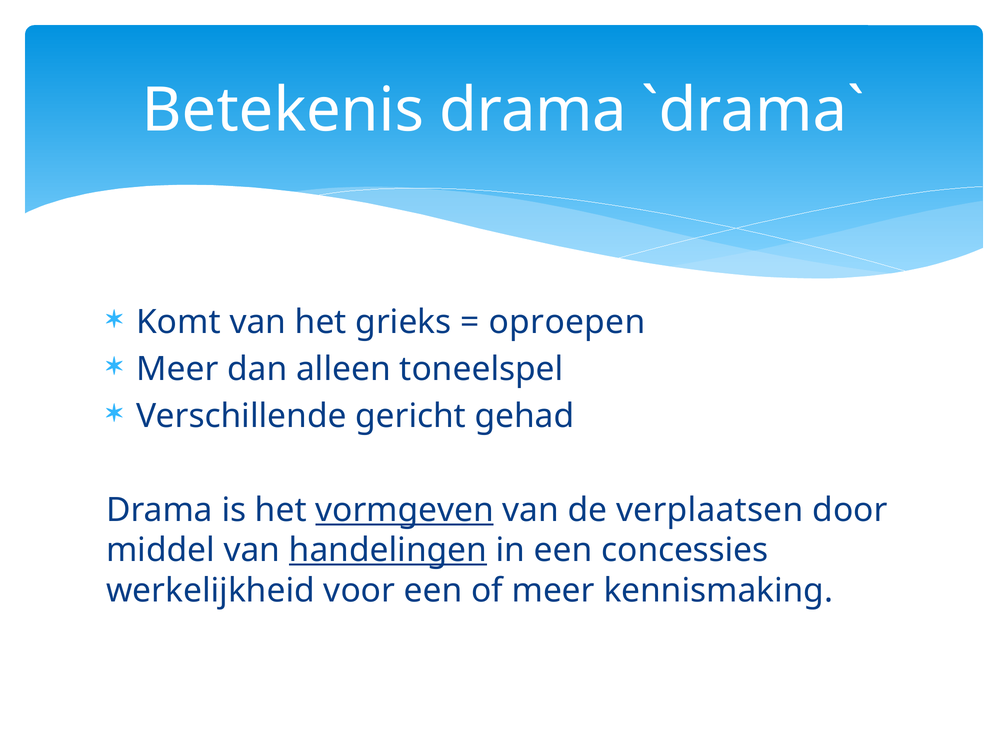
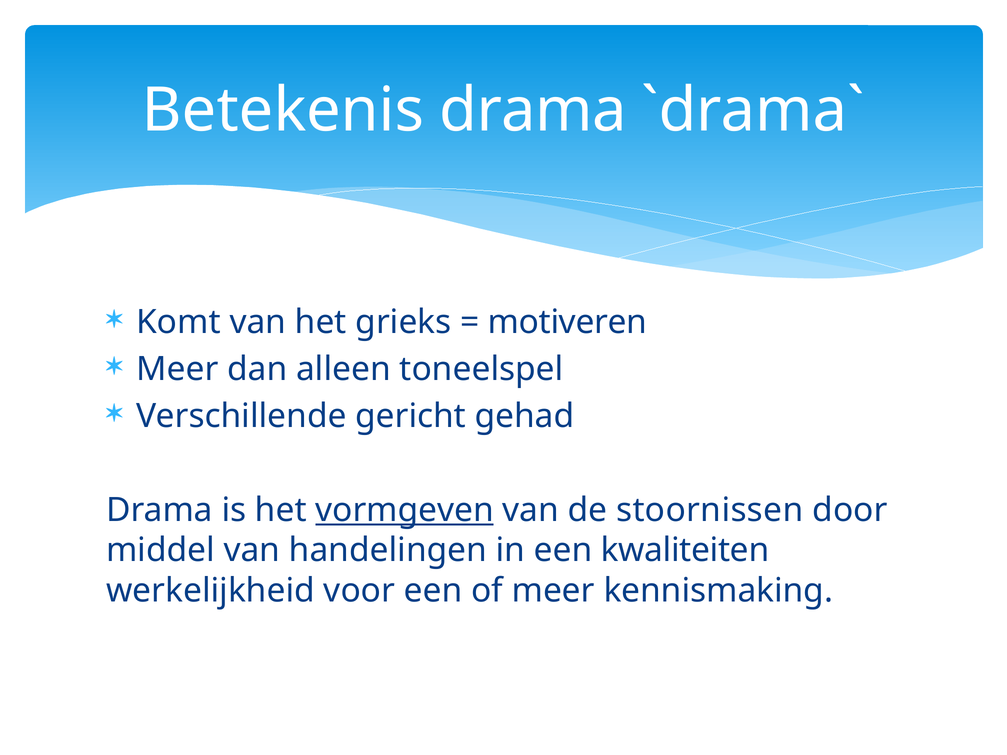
oproepen: oproepen -> motiveren (567, 322)
verplaatsen: verplaatsen -> stoornissen (710, 510)
handelingen underline: present -> none (388, 550)
concessies: concessies -> kwaliteiten (685, 550)
